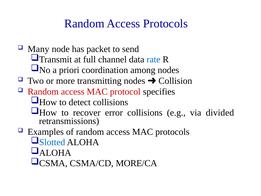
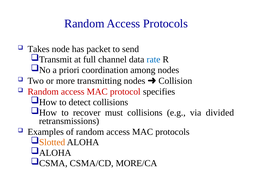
Many: Many -> Takes (39, 49)
error: error -> must (114, 113)
Slotted colour: blue -> orange (52, 142)
